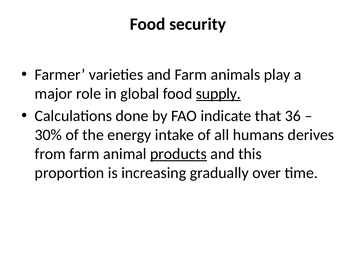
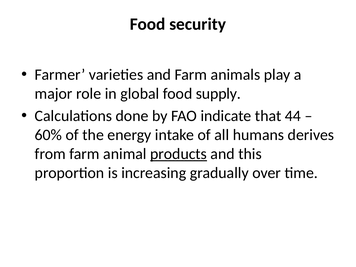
supply underline: present -> none (218, 94)
36: 36 -> 44 (293, 116)
30%: 30% -> 60% (48, 135)
